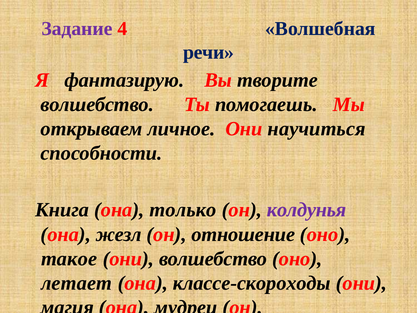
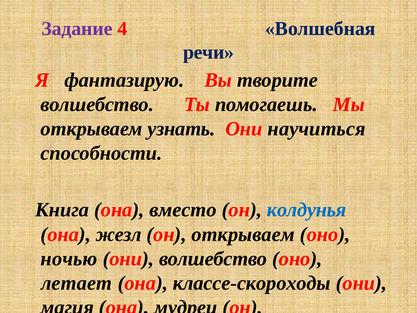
личное: личное -> узнать (181, 129)
только: только -> вместо (183, 210)
колдунья colour: purple -> blue (307, 210)
он отношение: отношение -> открываем (243, 234)
такое: такое -> ночью (69, 258)
